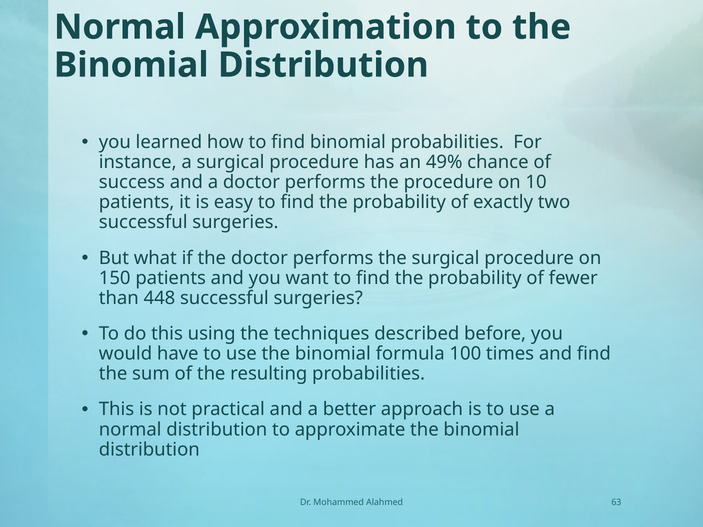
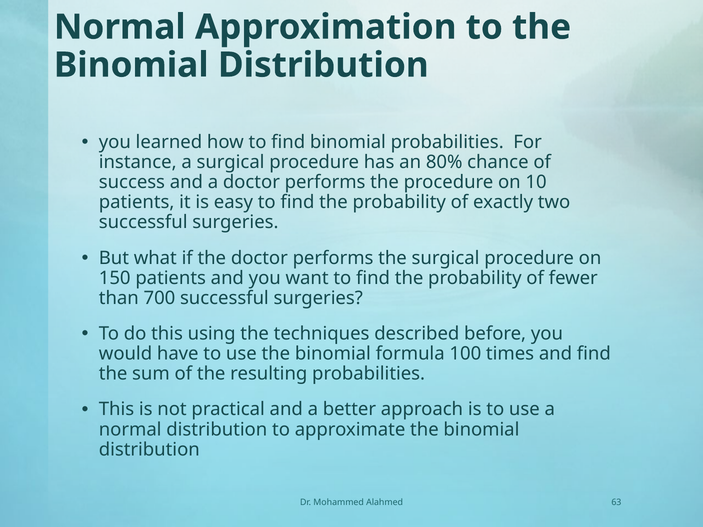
49%: 49% -> 80% (444, 162)
448: 448 -> 700 (159, 298)
